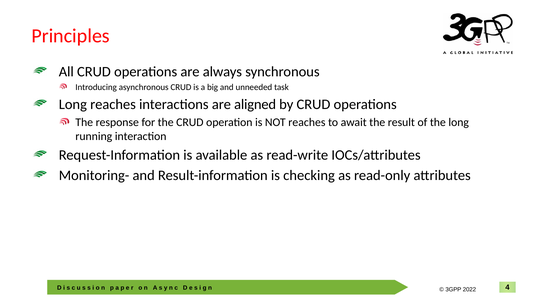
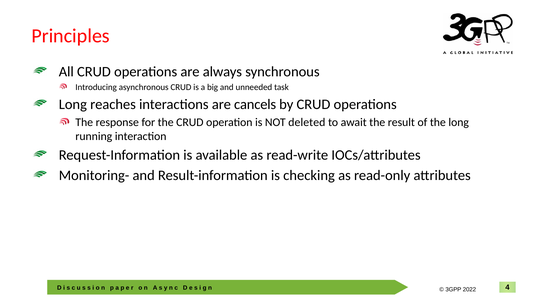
aligned: aligned -> cancels (255, 104)
NOT reaches: reaches -> deleted (307, 122)
